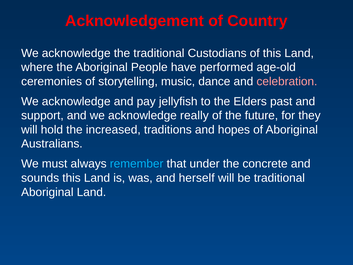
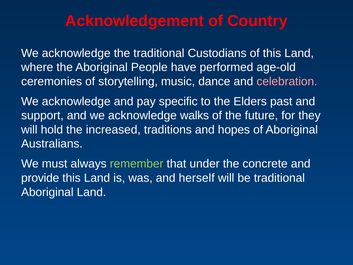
jellyfish: jellyfish -> specific (178, 101)
really: really -> walks (194, 115)
remember colour: light blue -> light green (137, 164)
sounds: sounds -> provide (40, 178)
